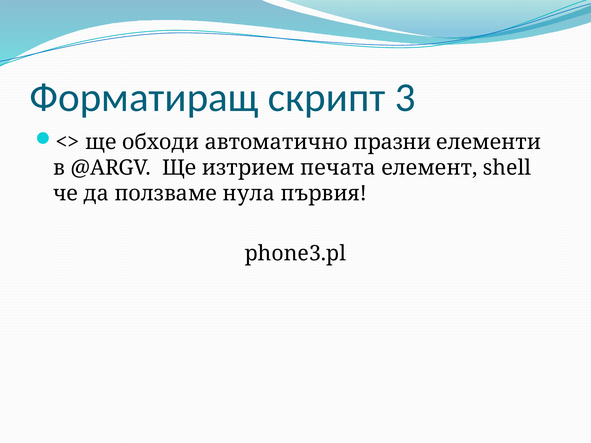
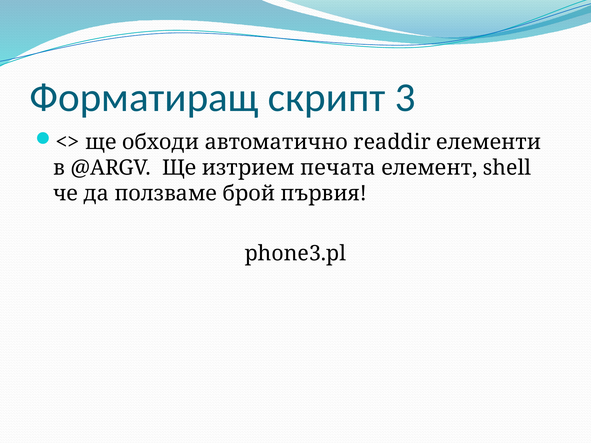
празни: празни -> readdir (392, 142)
нула: нула -> брой (249, 194)
